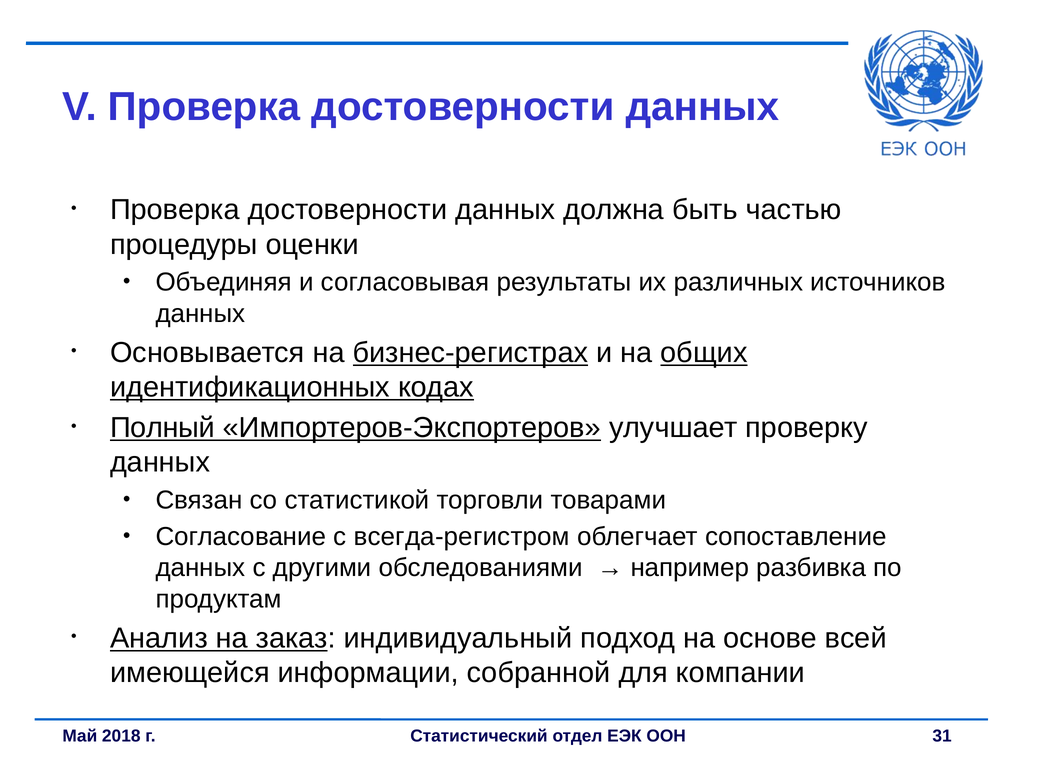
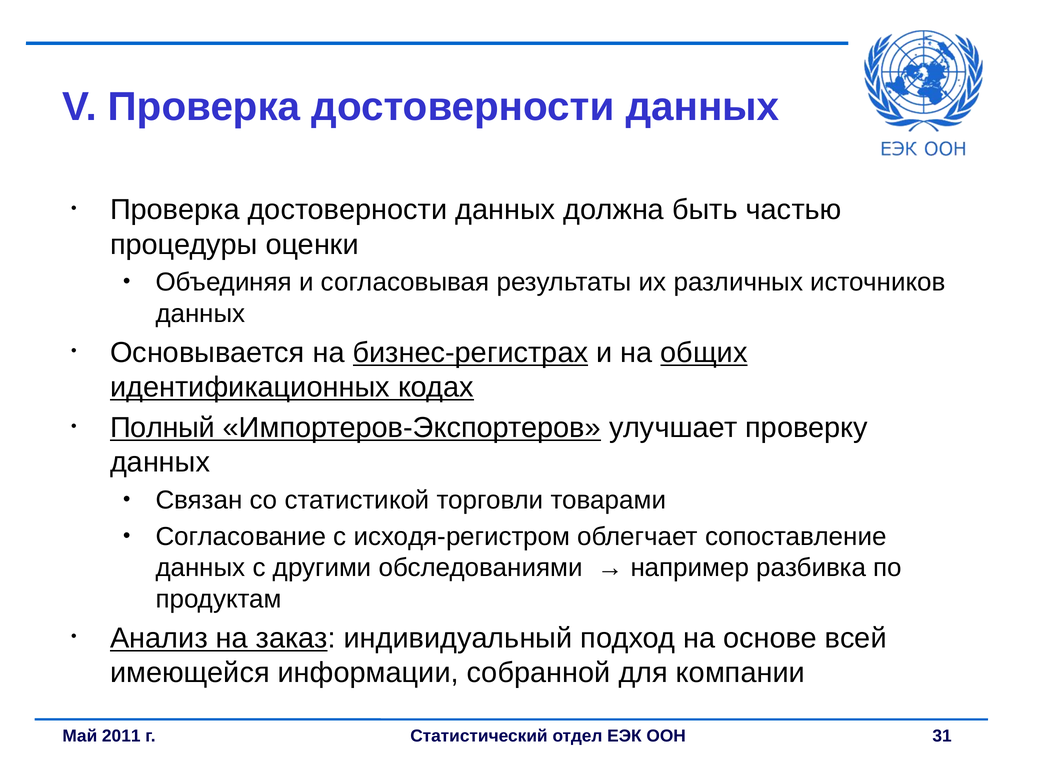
всегда-регистром: всегда-регистром -> исходя-регистром (462, 537)
2018: 2018 -> 2011 (121, 736)
